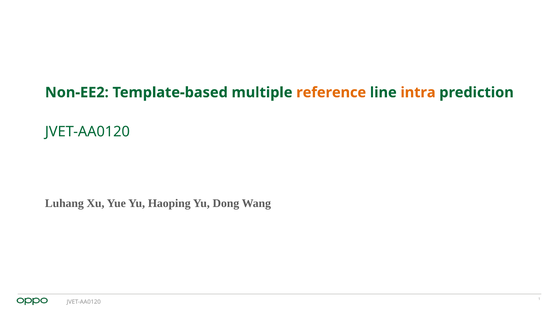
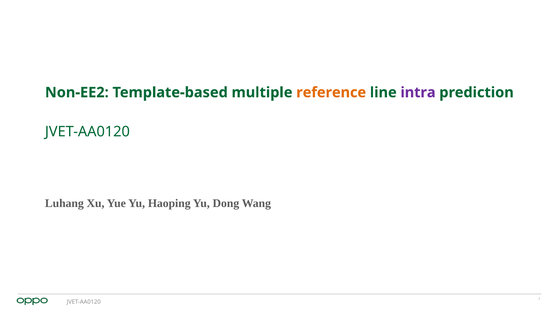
intra colour: orange -> purple (418, 92)
